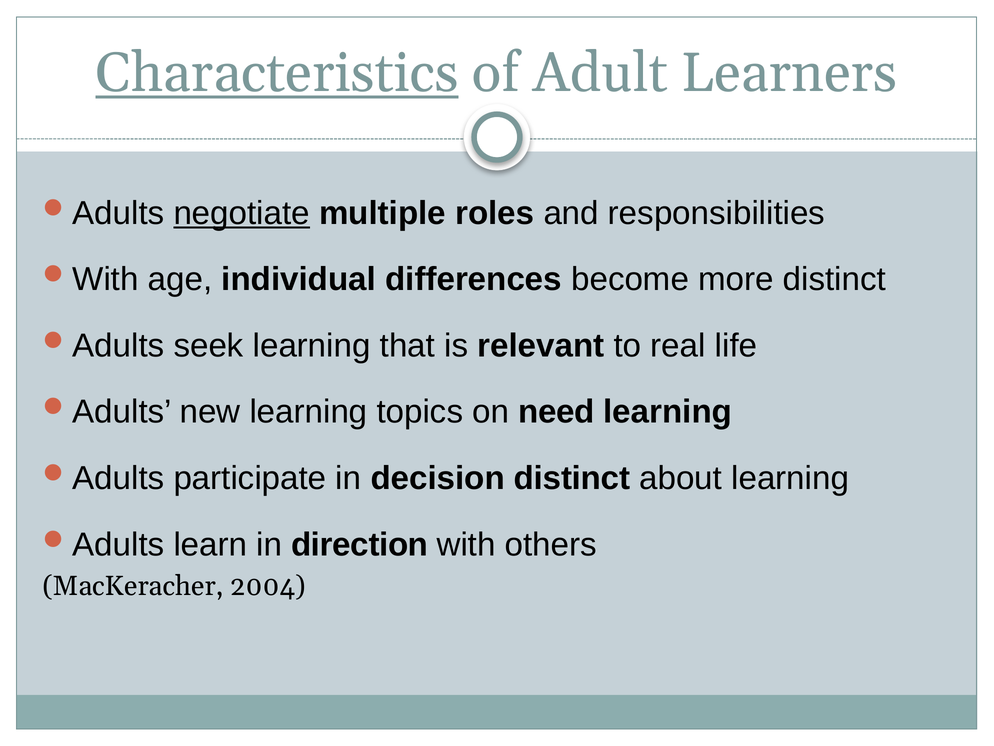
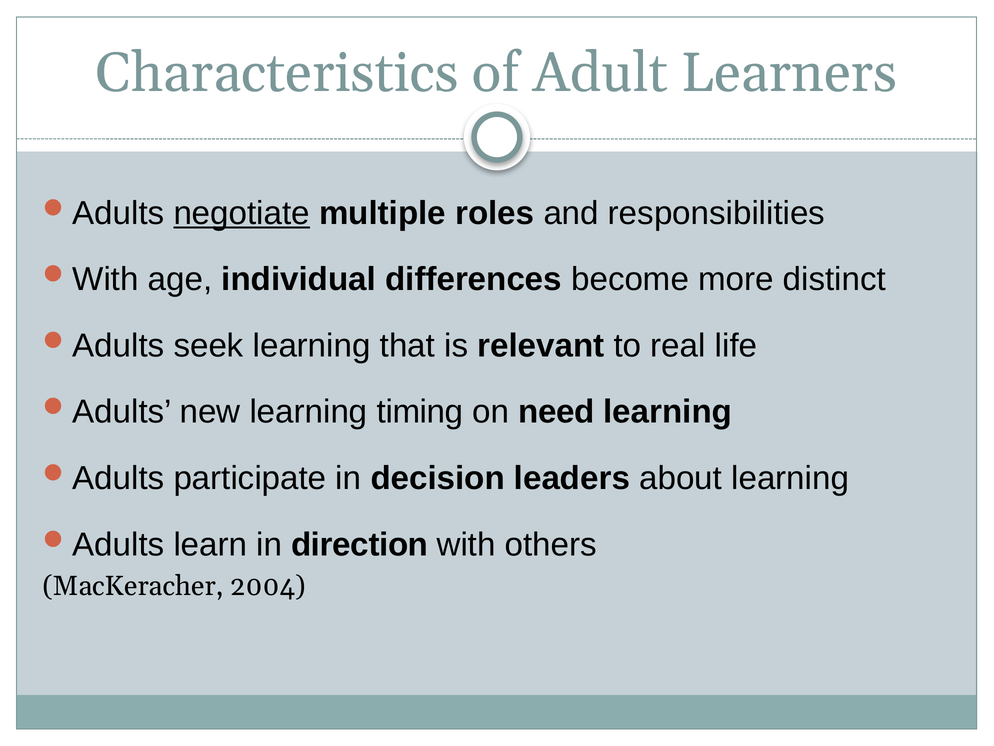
Characteristics underline: present -> none (277, 73)
topics: topics -> timing (420, 412)
decision distinct: distinct -> leaders (572, 478)
